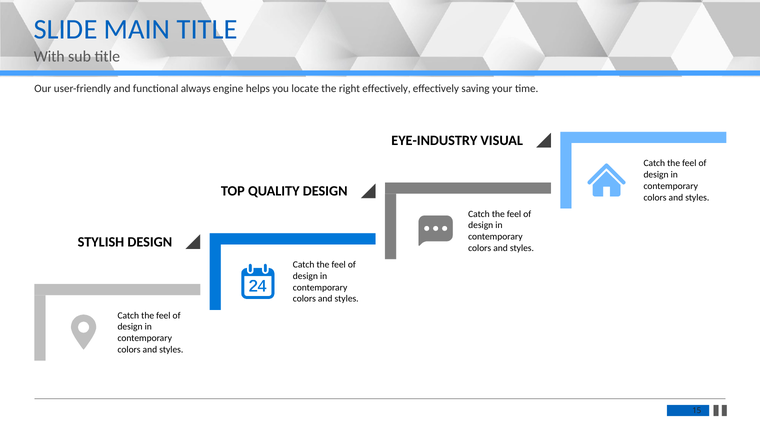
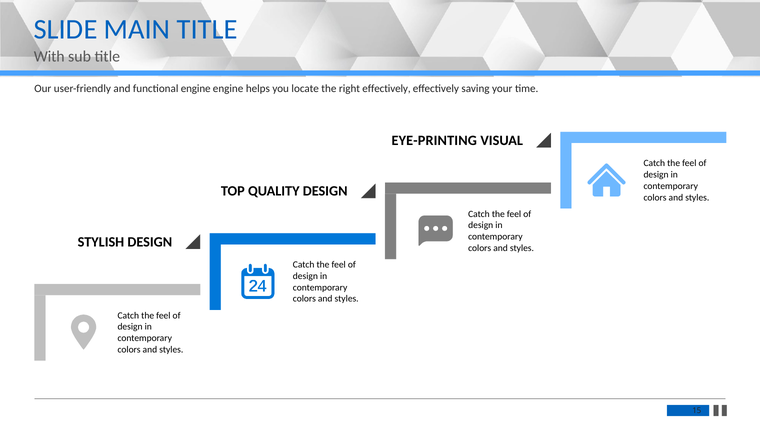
functional always: always -> engine (196, 89)
EYE-INDUSTRY: EYE-INDUSTRY -> EYE-PRINTING (434, 141)
